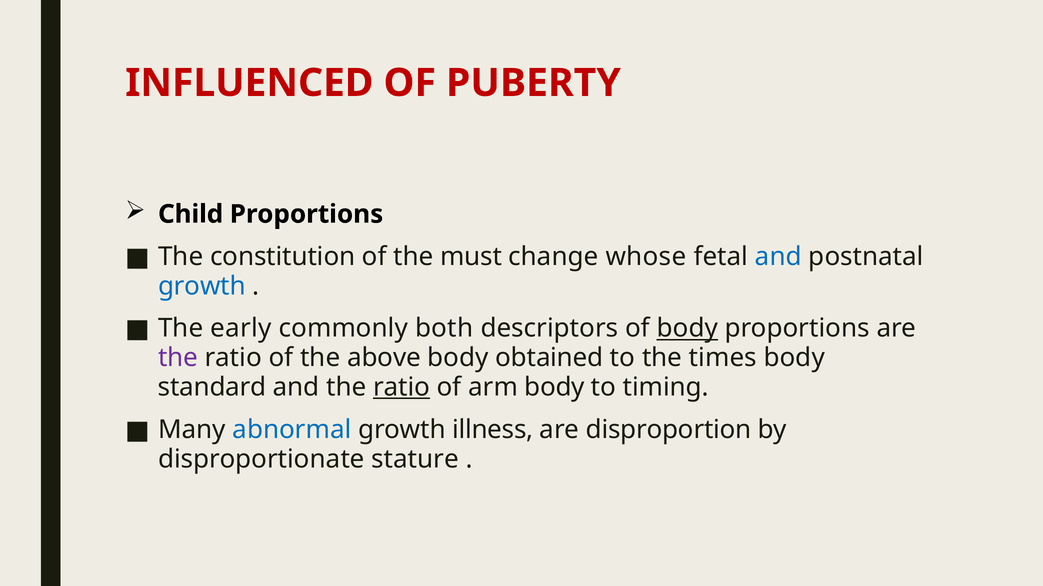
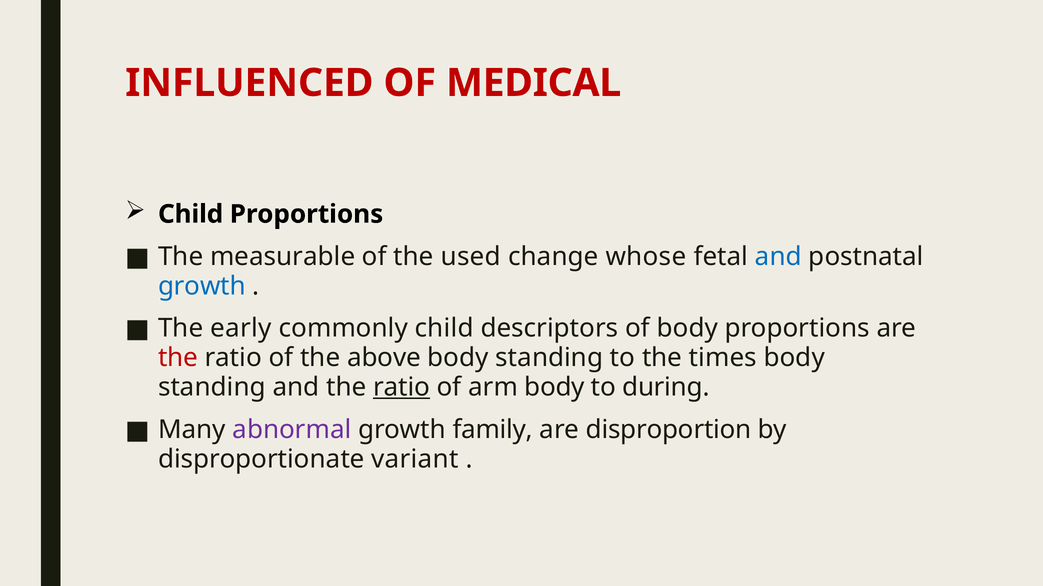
PUBERTY: PUBERTY -> MEDICAL (534, 83)
constitution: constitution -> measurable (283, 257)
must: must -> used (471, 257)
commonly both: both -> child (444, 329)
body underline: present -> none (687, 329)
the colour: purple -> red (178, 358)
obtained: obtained -> standing (549, 358)
standard: standard -> standing (212, 388)
timing: timing -> during (666, 388)
abnormal colour: blue -> purple (292, 430)
illness: illness -> family (493, 430)
stature: stature -> variant (415, 459)
